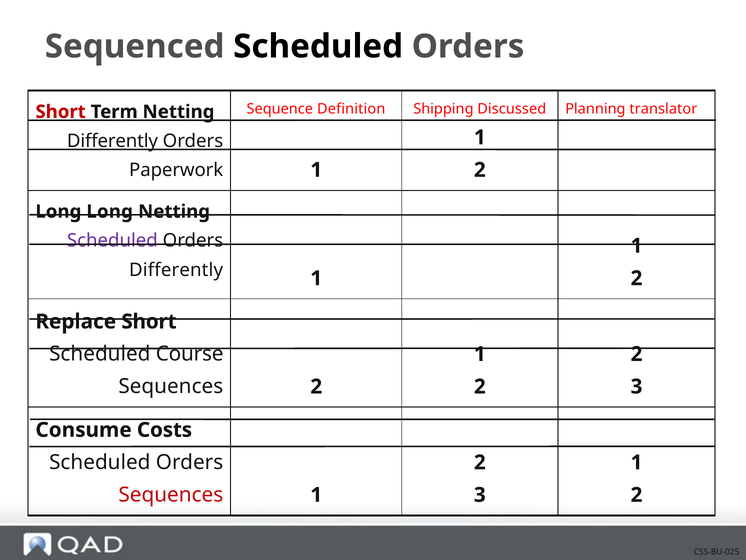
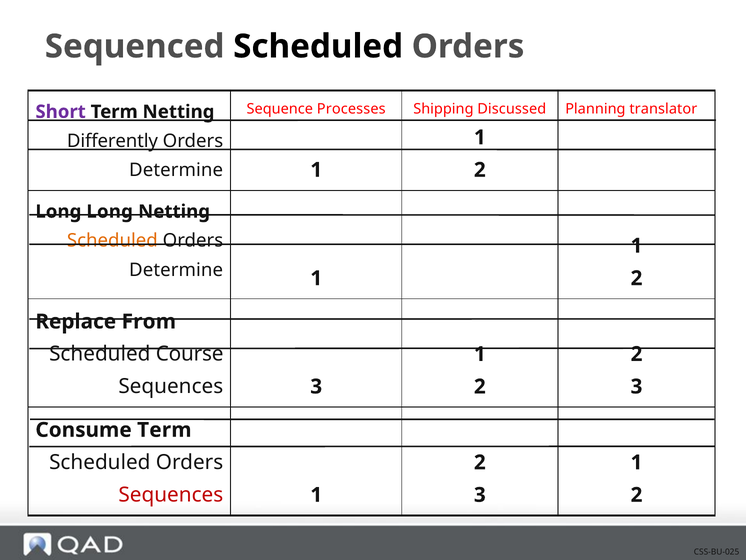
Definition: Definition -> Processes (351, 109)
Short colour: red -> purple (61, 112)
Paperwork: Paperwork -> Determine (176, 170)
Scheduled colour: purple -> orange (112, 240)
Differently: Differently -> Determine (176, 270)
Replace Short: Short -> From (149, 321)
Sequences 2: 2 -> 3 (316, 386)
Consume Costs: Costs -> Term (164, 430)
